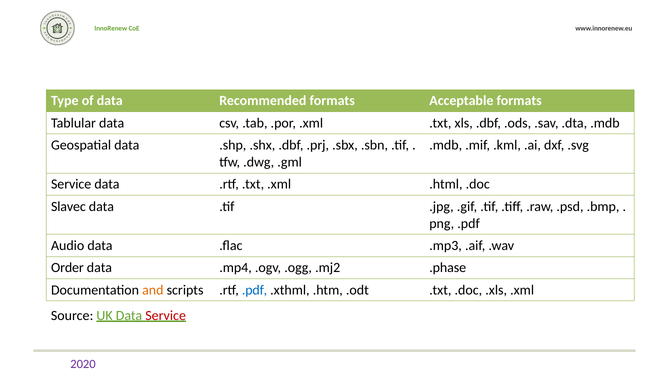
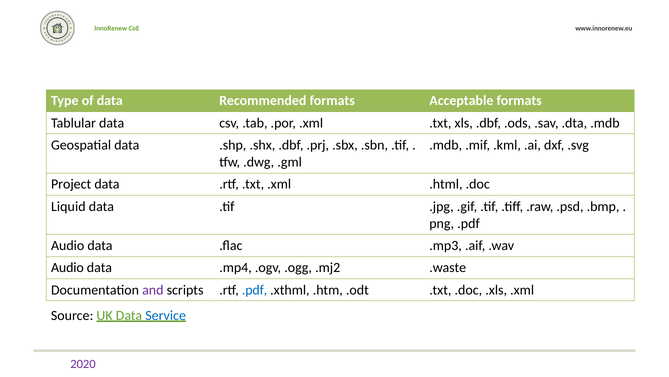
Service: Service -> Project (71, 184)
Slavec: Slavec -> Liquid (68, 206)
Order: Order -> Audio (67, 267)
.phase: .phase -> .waste (448, 267)
and colour: orange -> purple (153, 289)
Service colour: red -> blue (166, 315)
